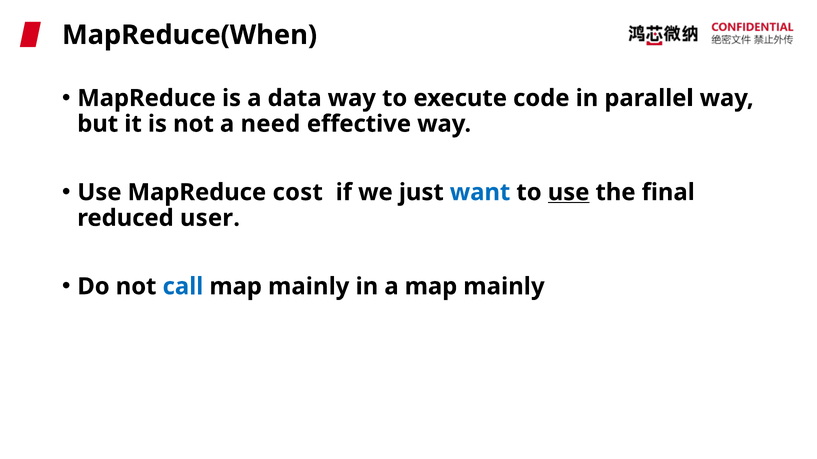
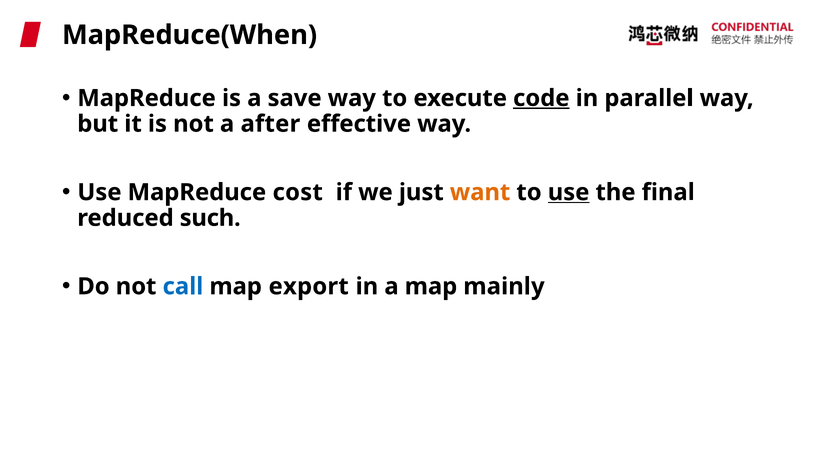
data: data -> save (295, 98)
code underline: none -> present (541, 98)
need: need -> after (270, 124)
want colour: blue -> orange (480, 193)
user: user -> such (210, 218)
mainly: mainly -> export (309, 287)
